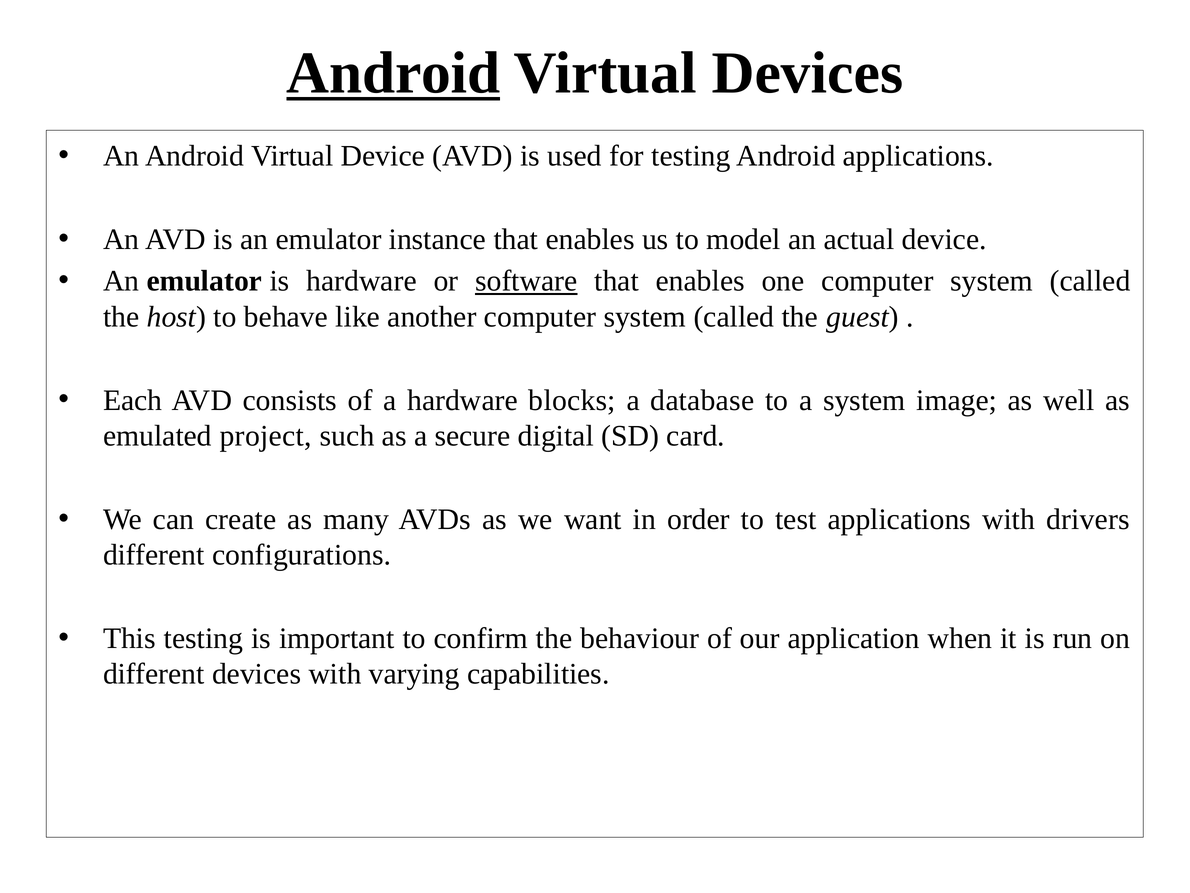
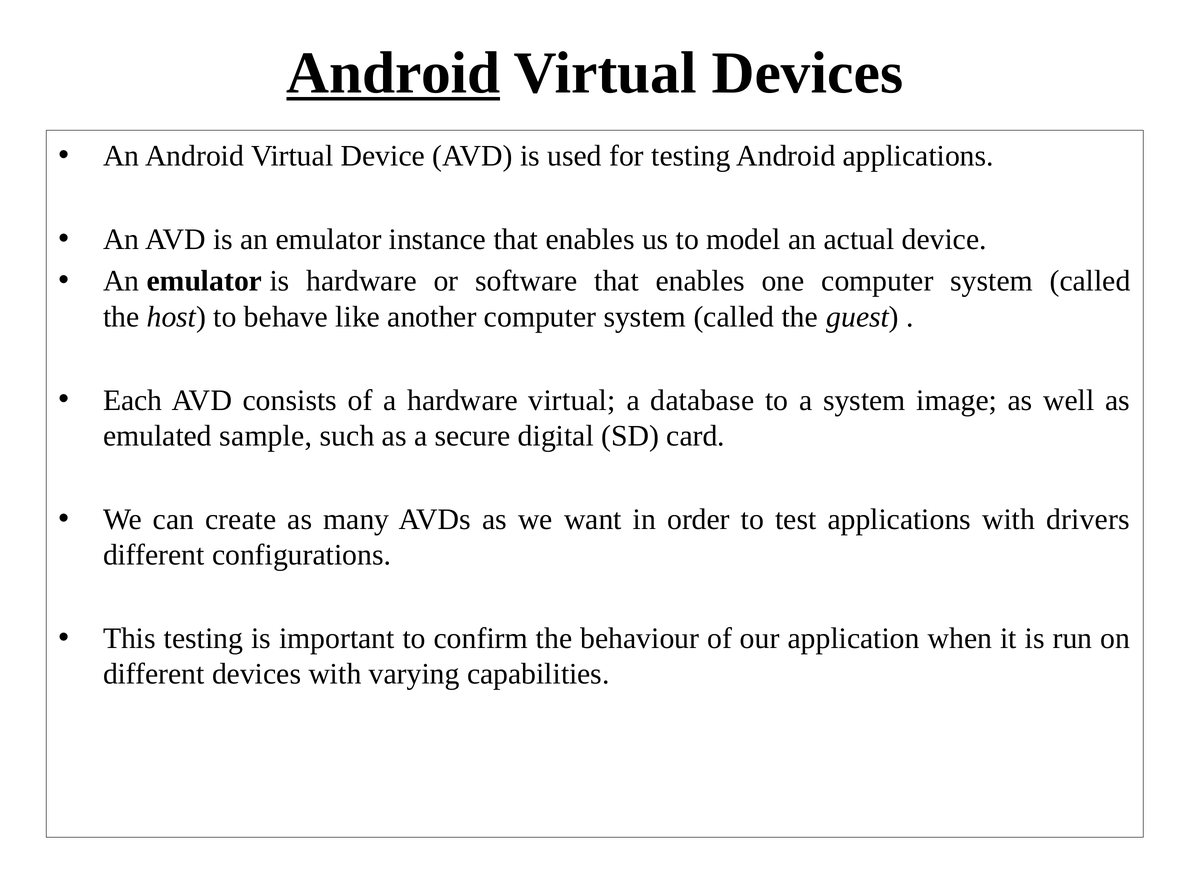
software underline: present -> none (526, 281)
hardware blocks: blocks -> virtual (572, 400)
project: project -> sample (266, 436)
